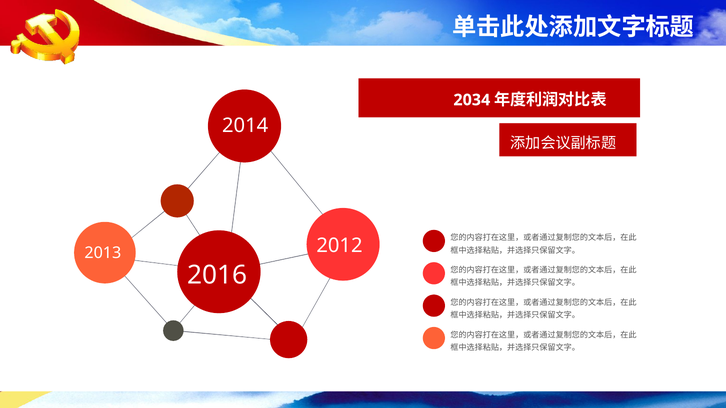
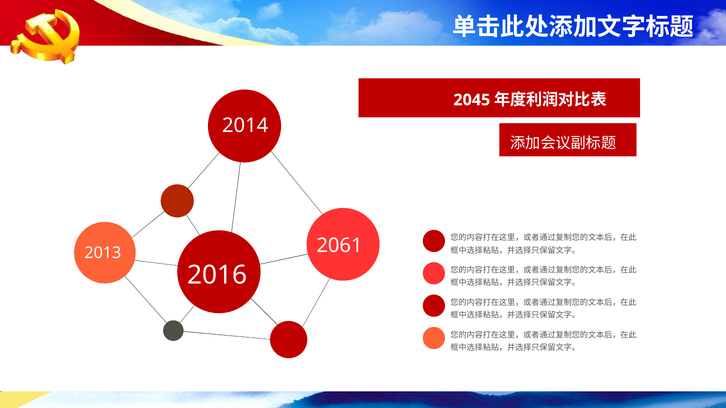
2034: 2034 -> 2045 (472, 100)
2012: 2012 -> 2061 (339, 246)
